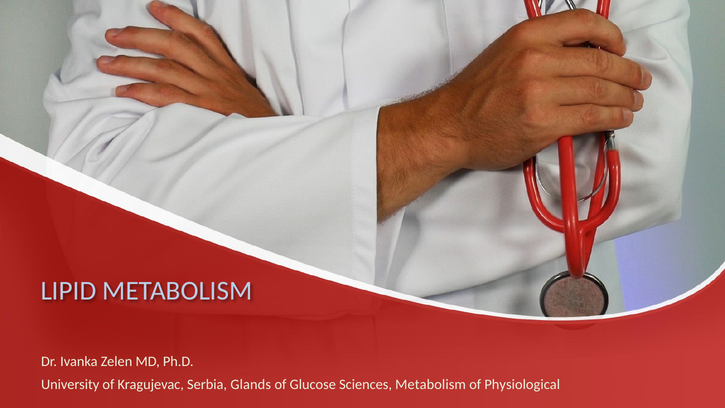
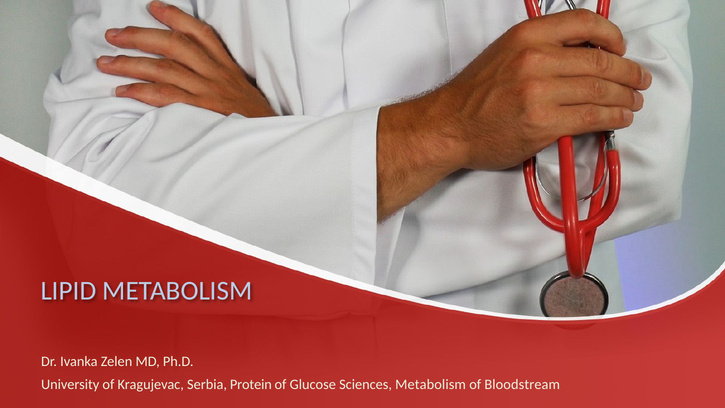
Glands: Glands -> Protein (251, 384)
Physiological: Physiological -> Bloodstream (522, 384)
